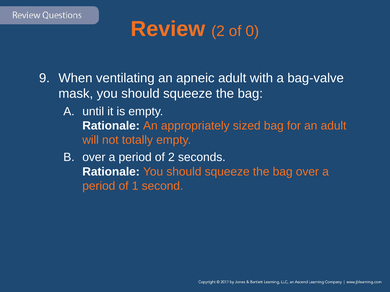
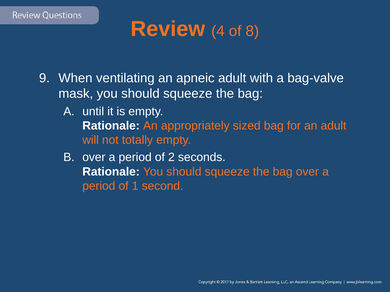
Review 2: 2 -> 4 (218, 31)
0: 0 -> 8 (252, 31)
